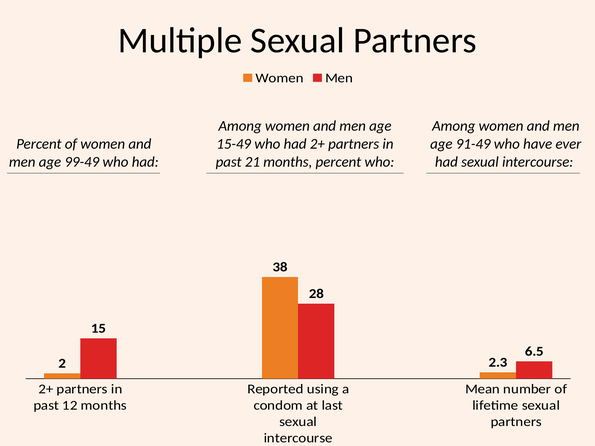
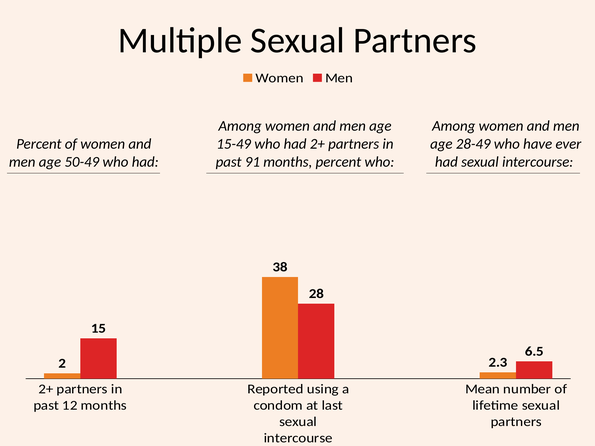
91-49: 91-49 -> 28-49 (473, 144)
21: 21 -> 91 (252, 162)
99-49: 99-49 -> 50-49 (82, 162)
